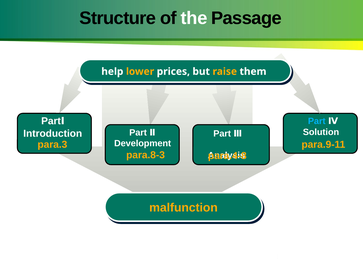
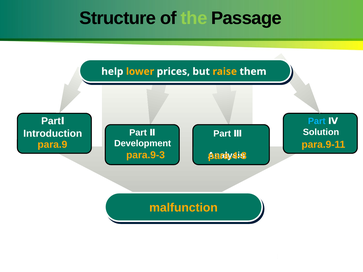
the colour: white -> light green (194, 18)
para.3: para.3 -> para.9 (52, 145)
para.8-3: para.8-3 -> para.9-3 (146, 155)
